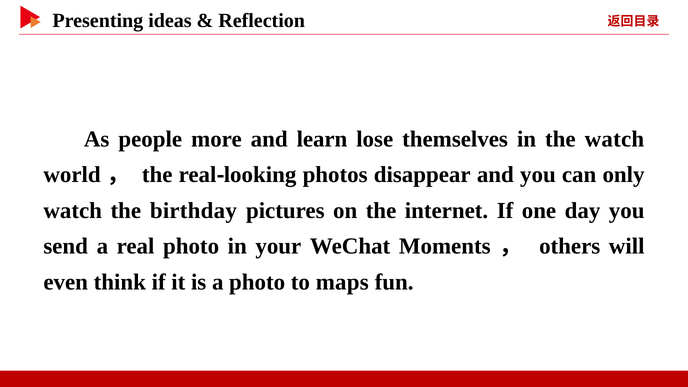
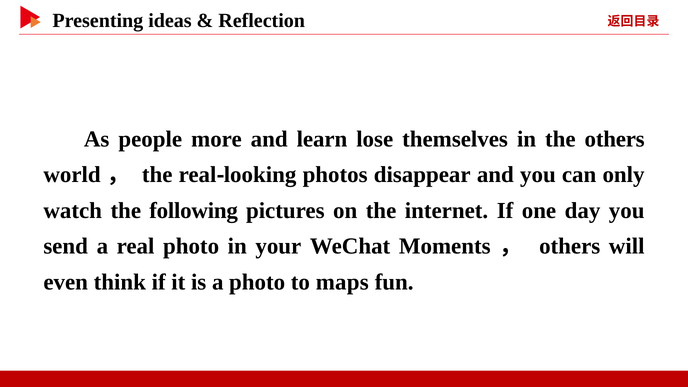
the watch: watch -> others (615, 139)
birthday: birthday -> following (194, 211)
